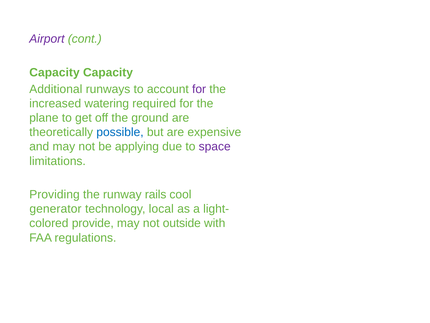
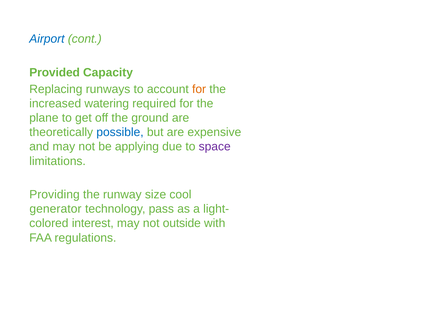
Airport colour: purple -> blue (47, 39)
Capacity: Capacity -> Provided (55, 72)
Additional: Additional -> Replacing (56, 89)
for colour: purple -> orange (199, 89)
rails: rails -> size (156, 194)
local: local -> pass (161, 209)
provide: provide -> interest (93, 223)
